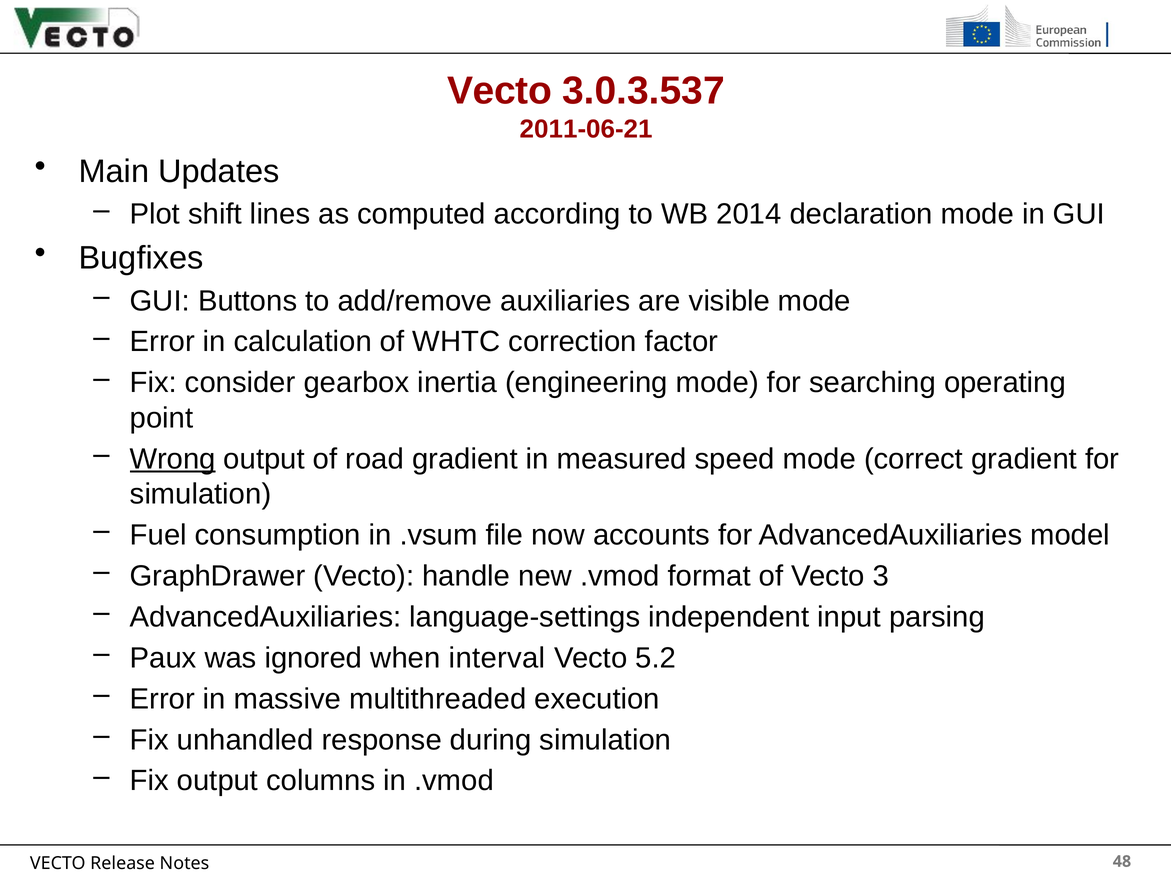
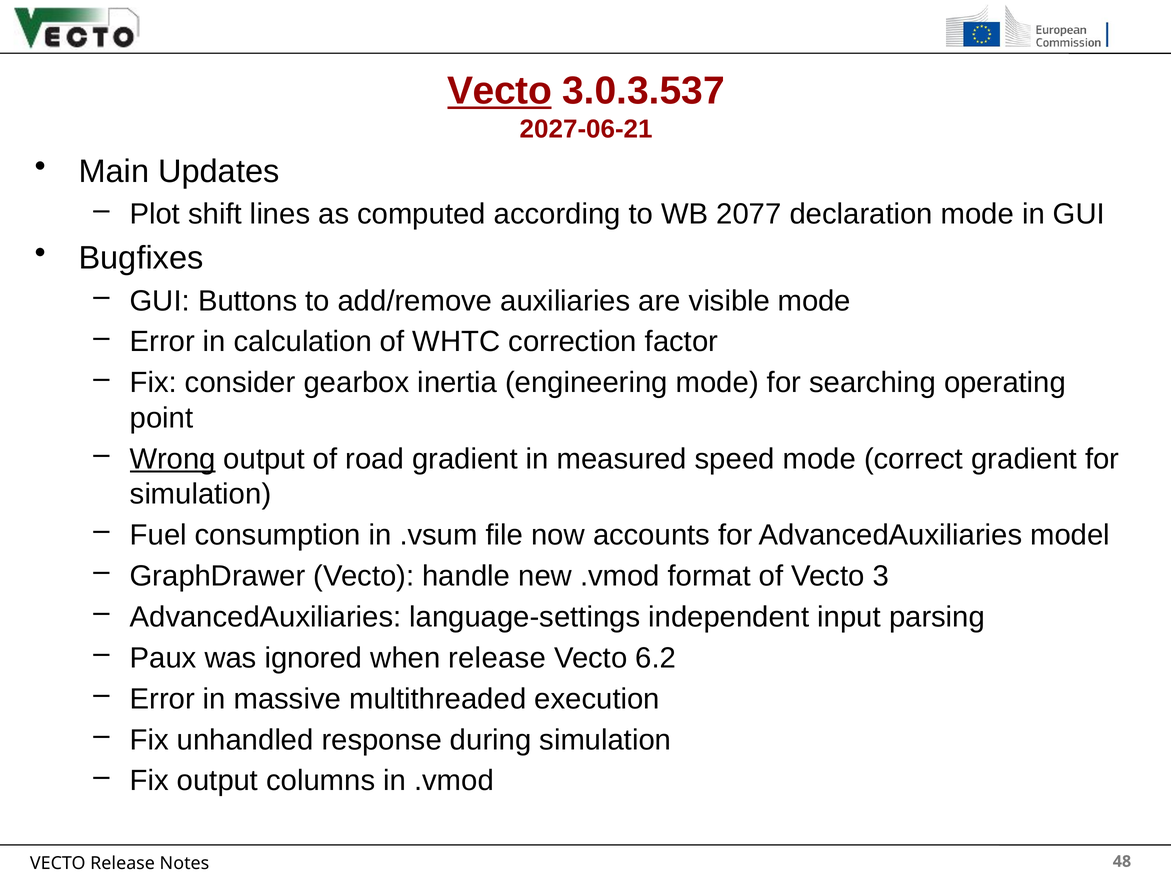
Vecto underline: none -> present (500, 91)
2011-06-21: 2011-06-21 -> 2027-06-21 (586, 129)
2014: 2014 -> 2077 (749, 214)
when interval: interval -> release (497, 658)
5.2: 5.2 -> 6.2 (656, 658)
